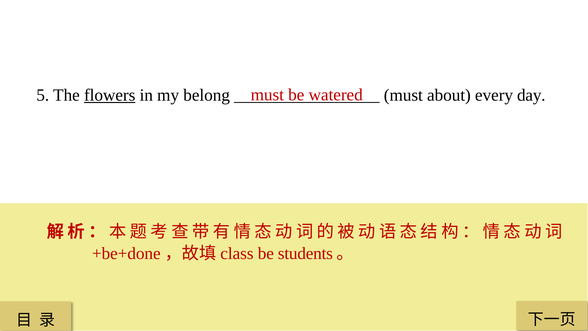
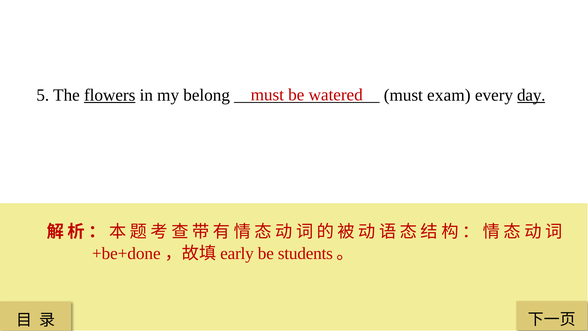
about: about -> exam (449, 95)
day underline: none -> present (531, 95)
class: class -> early (237, 253)
